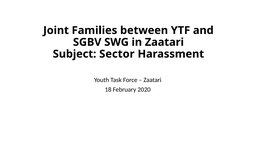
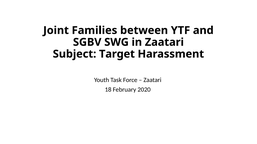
Sector: Sector -> Target (117, 54)
